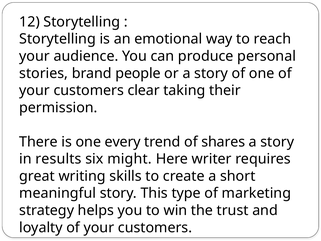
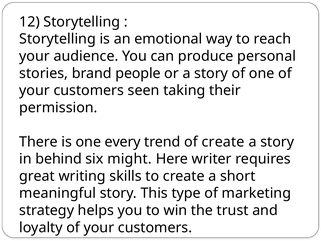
clear: clear -> seen (144, 90)
of shares: shares -> create (223, 142)
results: results -> behind (59, 159)
